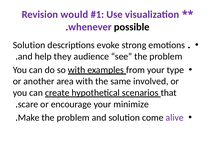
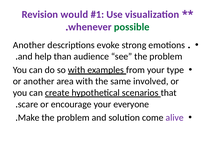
possible colour: black -> green (132, 27)
Solution: Solution -> Another (29, 45)
they: they -> than (63, 57)
minimize: minimize -> everyone (131, 104)
